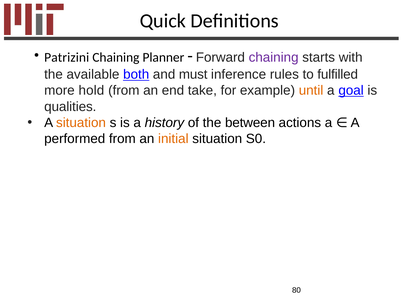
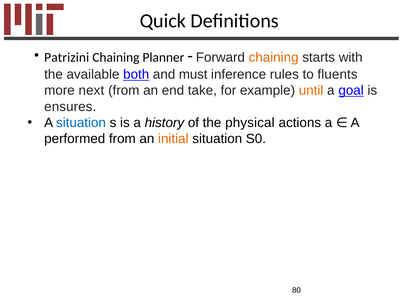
chaining colour: purple -> orange (274, 58)
fulfilled: fulfilled -> fluents (338, 75)
hold: hold -> next (91, 91)
qualities: qualities -> ensures (70, 107)
situation colour: orange -> blue (81, 123)
between: between -> physical (250, 123)
